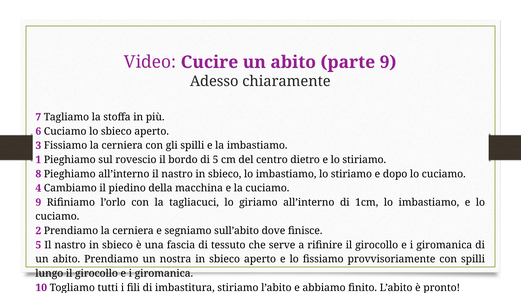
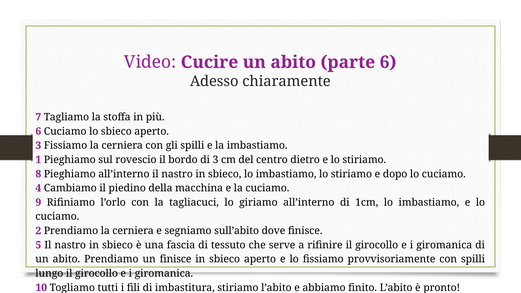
parte 9: 9 -> 6 (388, 62)
di 5: 5 -> 3 (215, 160)
un nostra: nostra -> finisce (176, 259)
